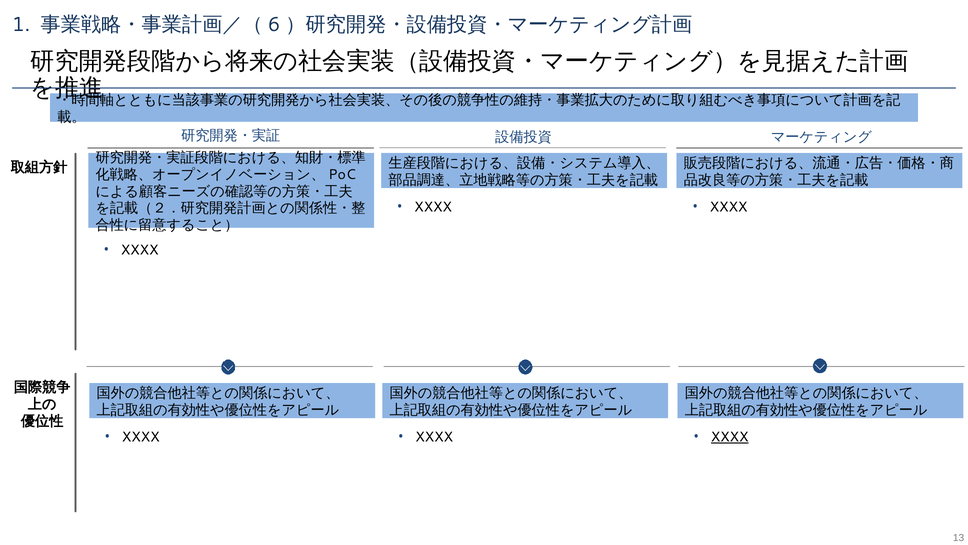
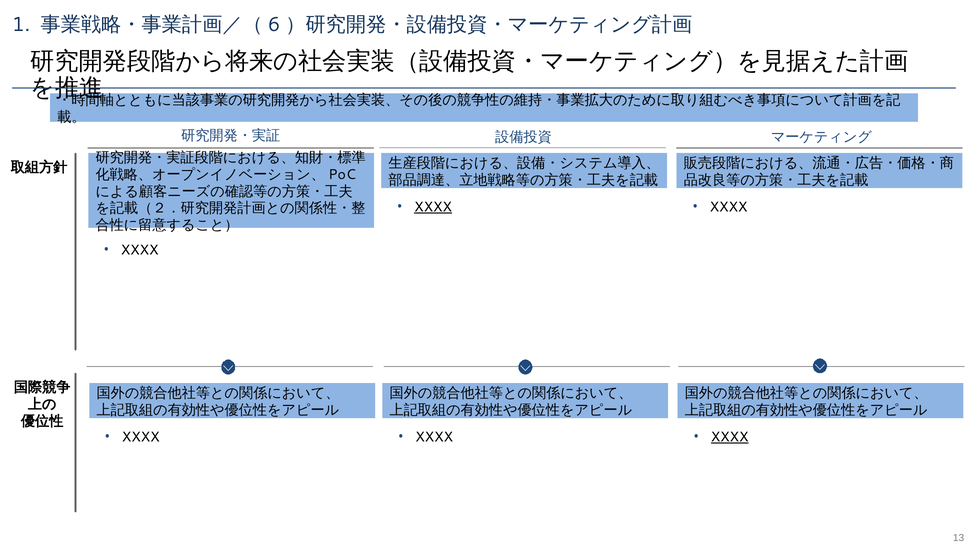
XXXX underline: none -> present (433, 207)
